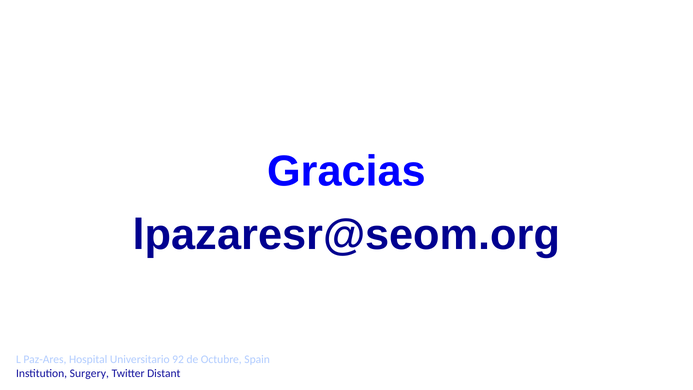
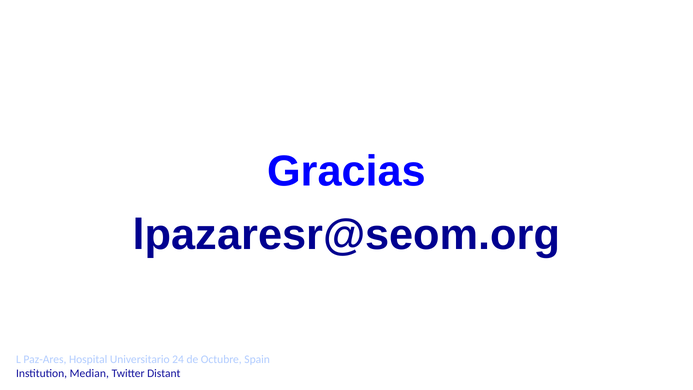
92: 92 -> 24 (178, 359)
Surgery: Surgery -> Median (89, 373)
